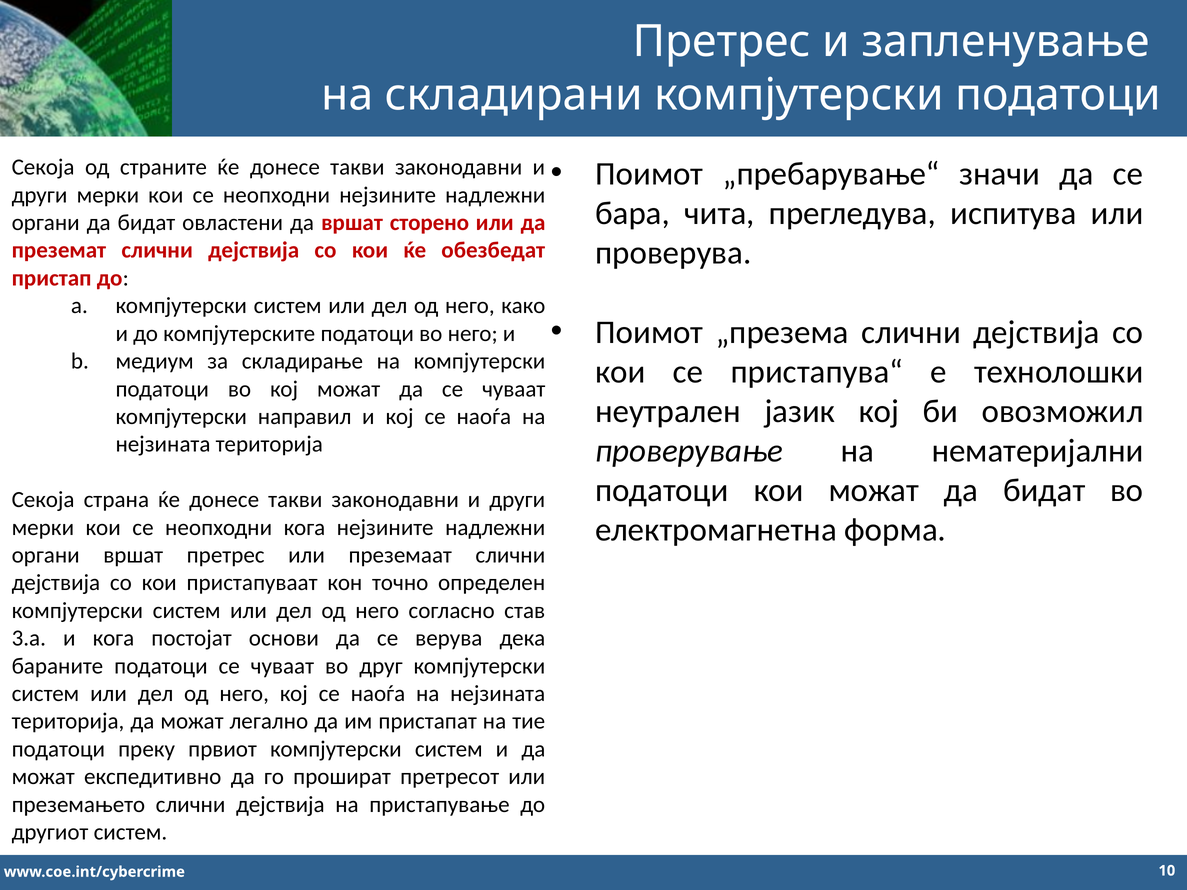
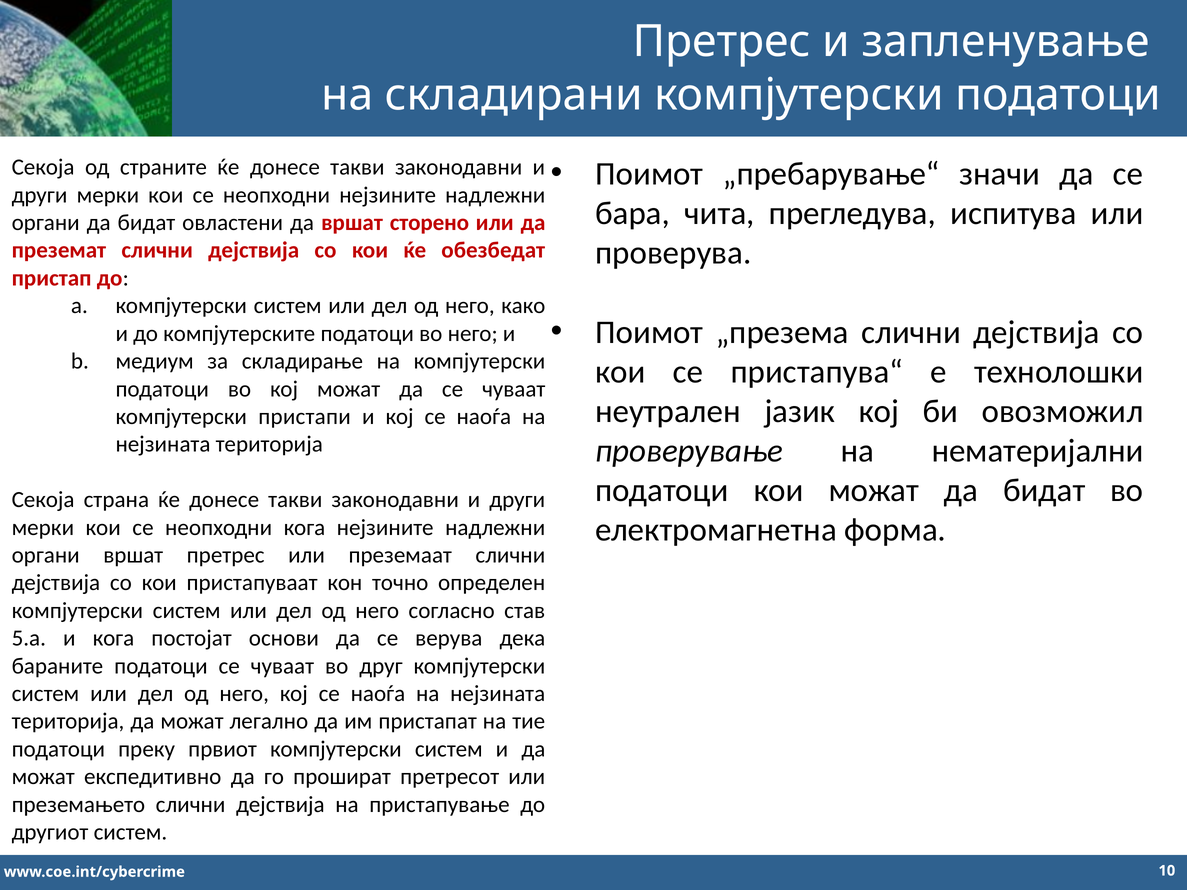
направил: направил -> пристапи (305, 417)
3.а: 3.а -> 5.а (29, 638)
